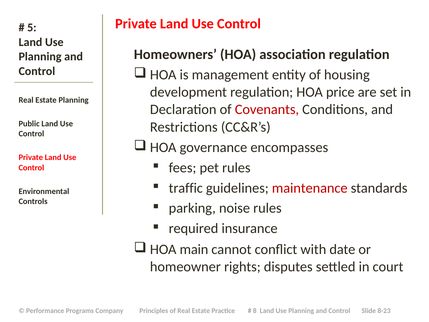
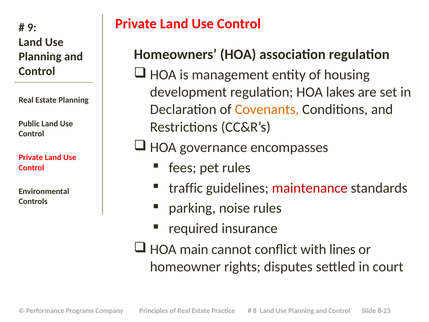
5: 5 -> 9 (32, 27)
price: price -> lakes (340, 92)
Covenants colour: red -> orange (267, 109)
date: date -> lines (342, 249)
